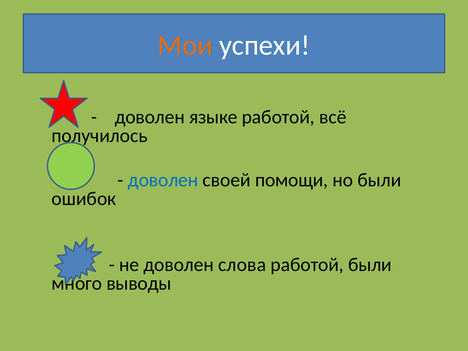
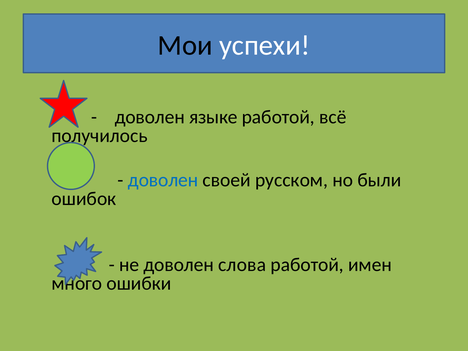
Мои colour: orange -> black (185, 45)
помощи: помощи -> русском (292, 180)
работой были: были -> имен (370, 265)
выводы: выводы -> ошибки (139, 283)
